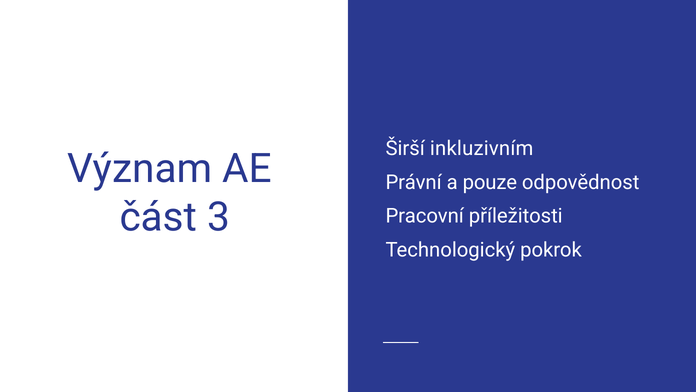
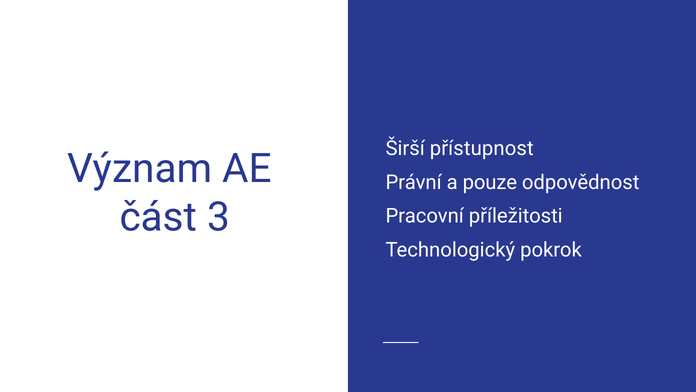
inkluzivním: inkluzivním -> přístupnost (482, 148)
